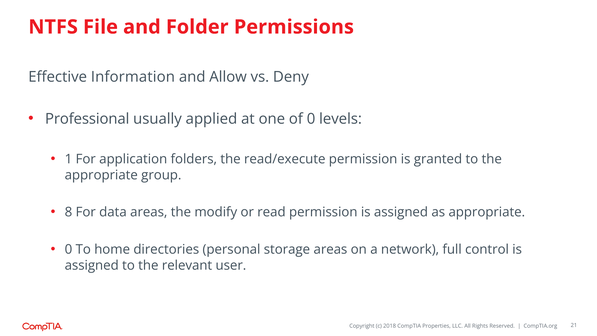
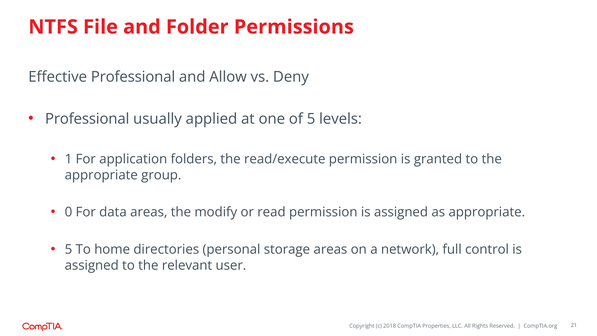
Effective Information: Information -> Professional (133, 77)
of 0: 0 -> 5 (311, 119)
8: 8 -> 0 (68, 212)
0: 0 -> 5 (68, 249)
